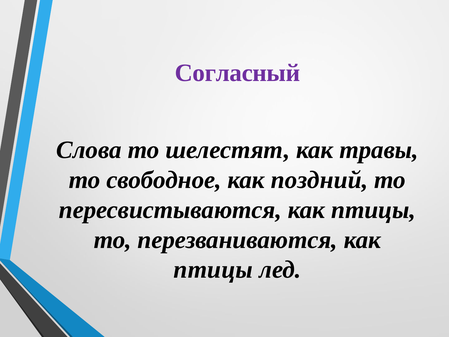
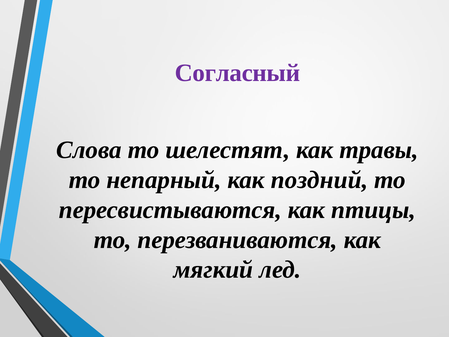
свободное: свободное -> непарный (164, 180)
птицы: птицы -> мягкий (213, 270)
